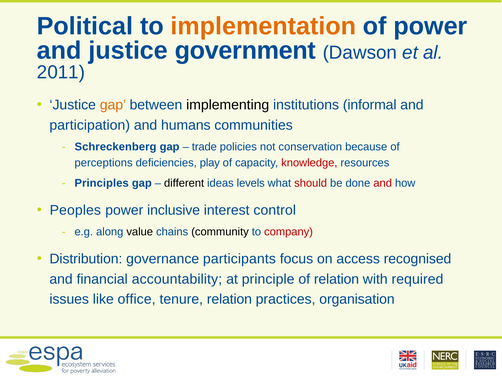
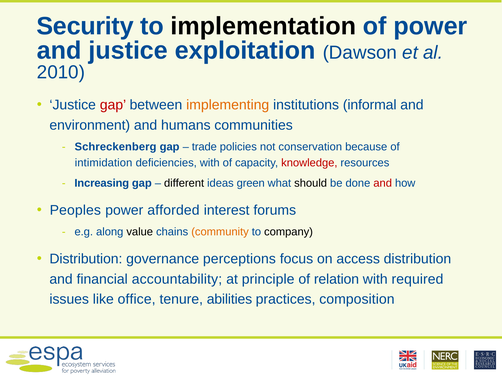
Political: Political -> Security (85, 26)
implementation colour: orange -> black (263, 26)
government: government -> exploitation (245, 51)
2011: 2011 -> 2010 (61, 72)
gap colour: orange -> red (113, 105)
implementing colour: black -> orange (228, 105)
participation: participation -> environment (90, 125)
perceptions: perceptions -> intimidation (104, 163)
deficiencies play: play -> with (210, 163)
Principles: Principles -> Increasing (102, 183)
levels: levels -> green (251, 183)
should colour: red -> black (311, 183)
inclusive: inclusive -> afforded (173, 210)
control: control -> forums (275, 210)
community colour: black -> orange (220, 232)
company colour: red -> black (289, 232)
participants: participants -> perceptions (239, 259)
access recognised: recognised -> distribution (417, 259)
tenure relation: relation -> abilities (229, 299)
organisation: organisation -> composition (357, 299)
